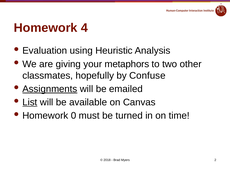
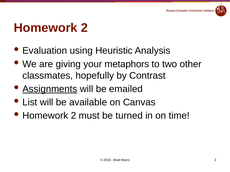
4: 4 -> 2 (84, 28)
Confuse: Confuse -> Contrast (147, 76)
List underline: present -> none (30, 103)
0: 0 -> 2 (74, 116)
